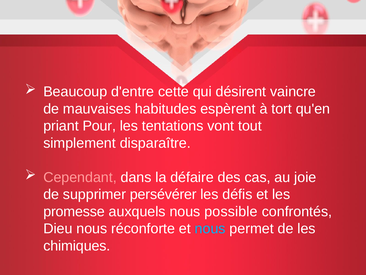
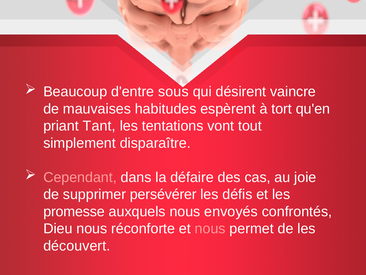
cette: cette -> sous (173, 92)
Pour: Pour -> Tant (99, 126)
possible: possible -> envoyés (231, 211)
nous colour: light blue -> pink (210, 228)
chimiques: chimiques -> découvert (77, 245)
